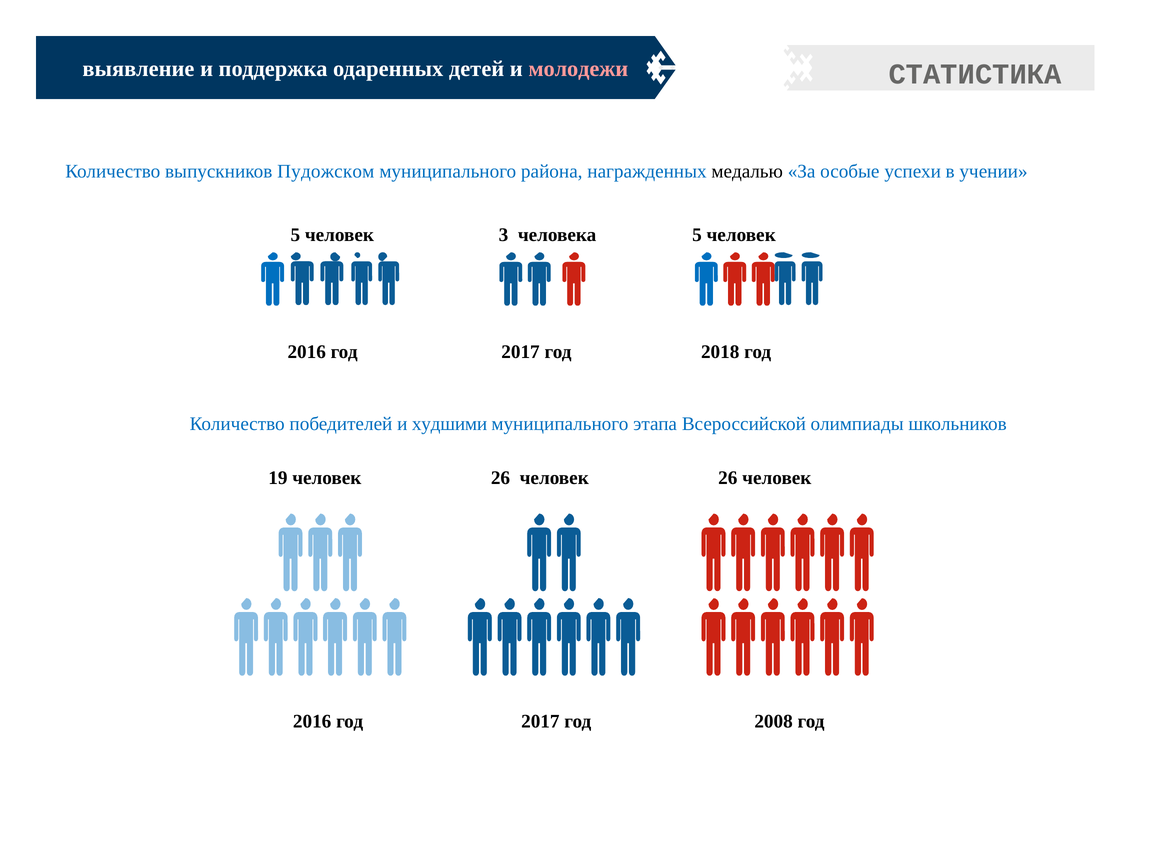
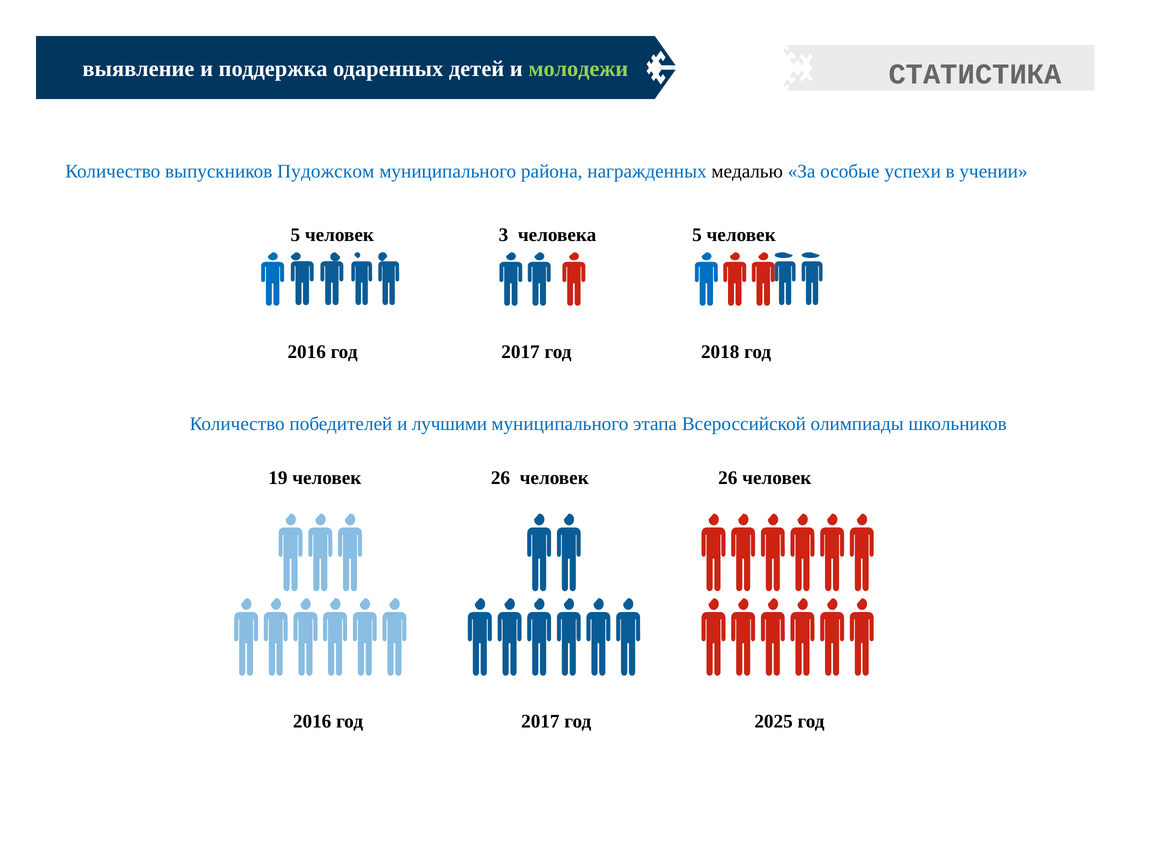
молодежи colour: pink -> light green (578, 69)
худшими: худшими -> лучшими (450, 424)
2008: 2008 -> 2025 (774, 721)
